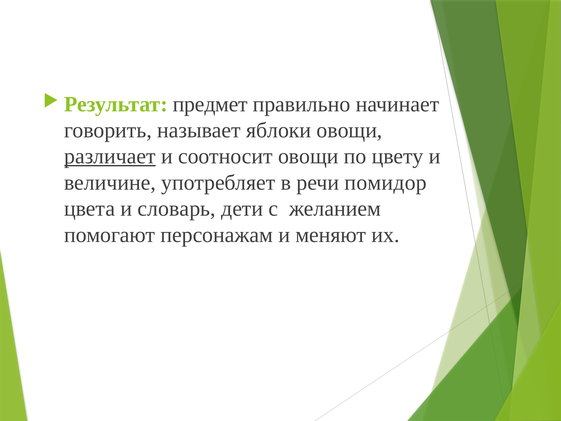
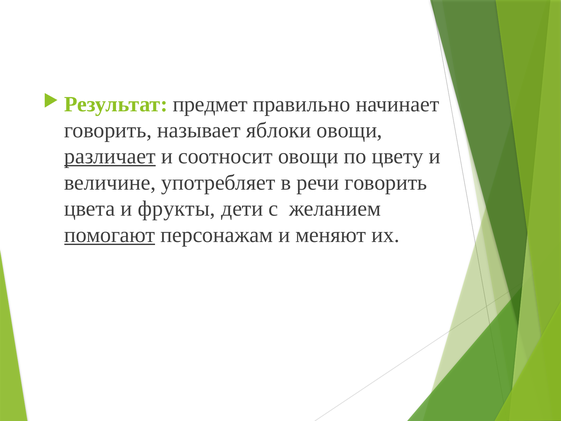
речи помидор: помидор -> говорить (386, 182)
словарь: словарь -> фрукты (177, 209)
помогают underline: none -> present (110, 235)
